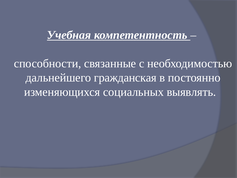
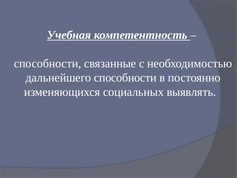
дальнейшего гражданская: гражданская -> способности (125, 78)
